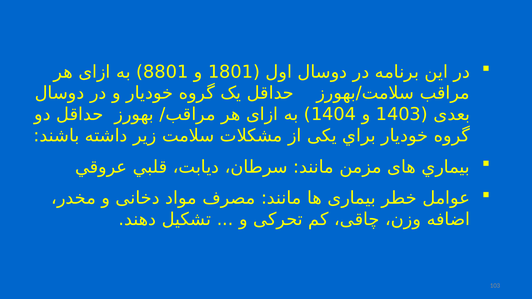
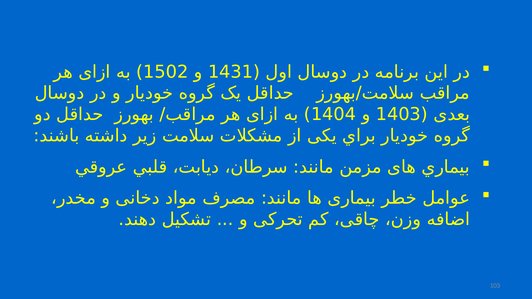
8801: 8801 -> 1502 (166, 72)
1801: 1801 -> 1431 (231, 72)
